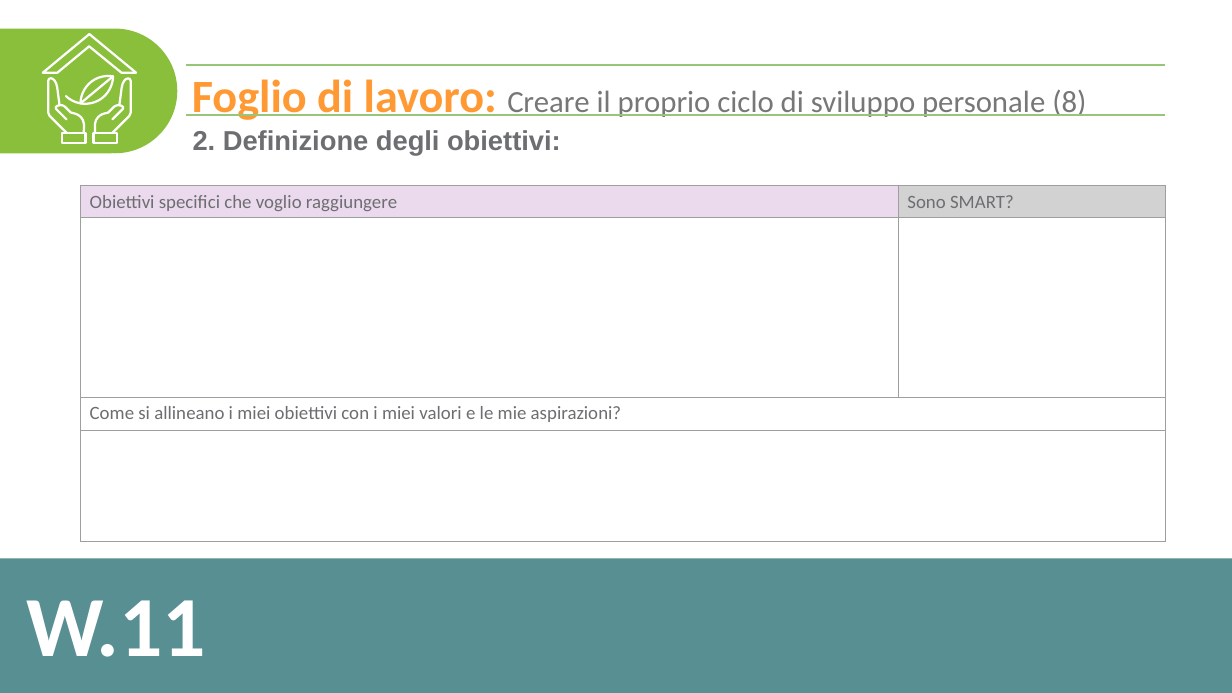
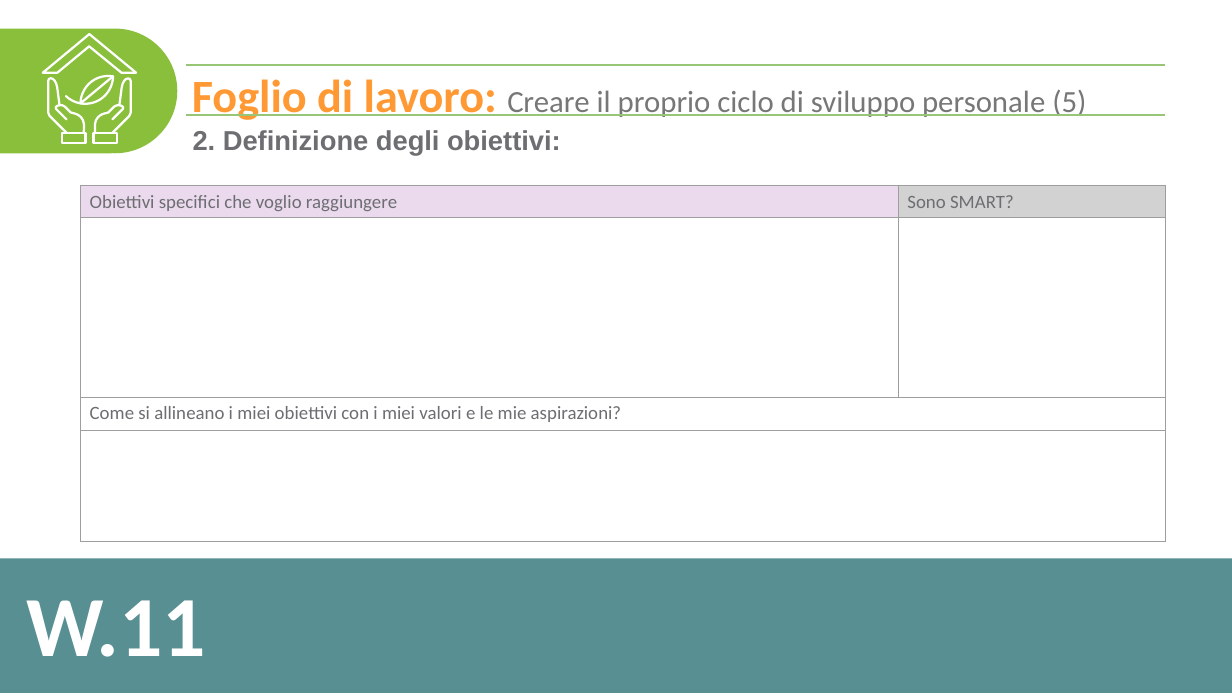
8: 8 -> 5 (1069, 102)
